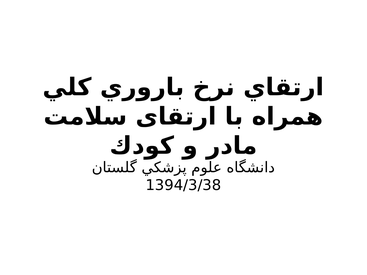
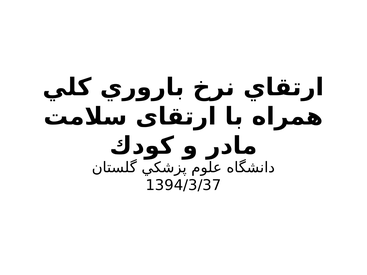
1394/3/38: 1394/3/38 -> 1394/3/37 (183, 185)
